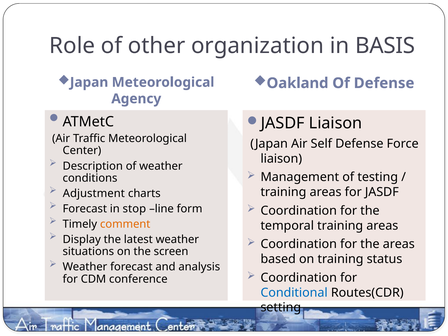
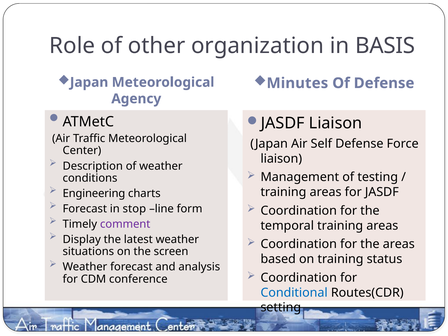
Oakland: Oakland -> Minutes (297, 83)
Adjustment: Adjustment -> Engineering (94, 193)
comment colour: orange -> purple (125, 224)
